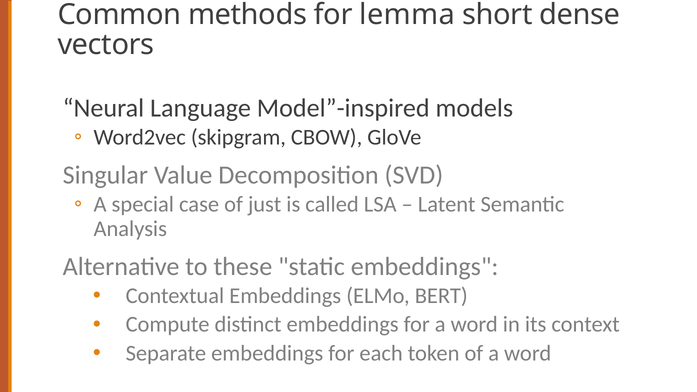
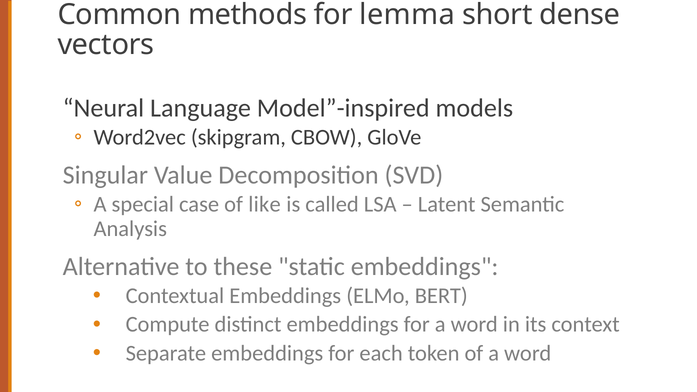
just: just -> like (265, 204)
